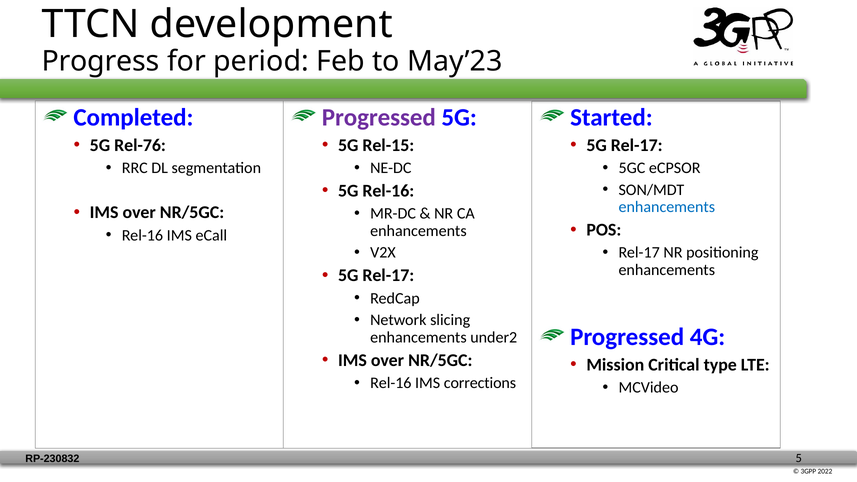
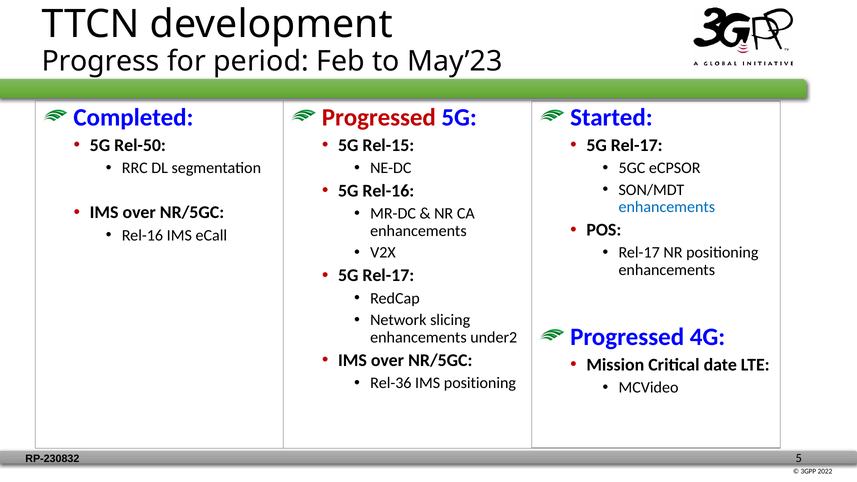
Progressed colour: purple -> red (379, 118)
Rel-76: Rel-76 -> Rel-50 (140, 145)
type: type -> date (720, 365)
Rel-16: Rel-16 -> Rel-36 (391, 383)
IMS corrections: corrections -> positioning (480, 383)
